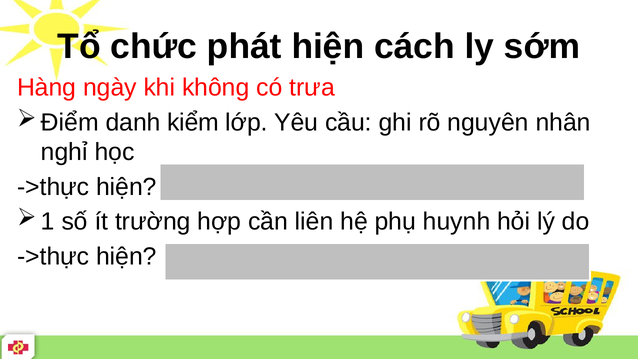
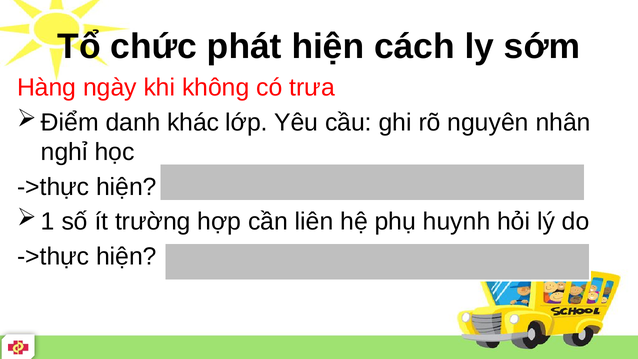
kiểm: kiểm -> khác (193, 122)
